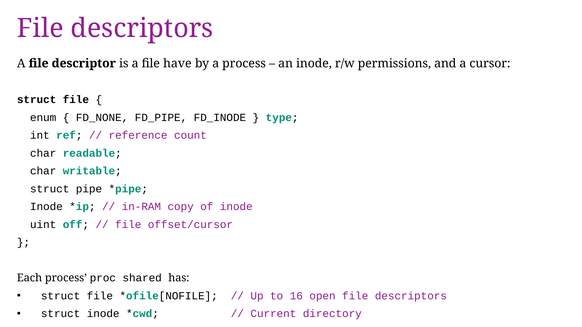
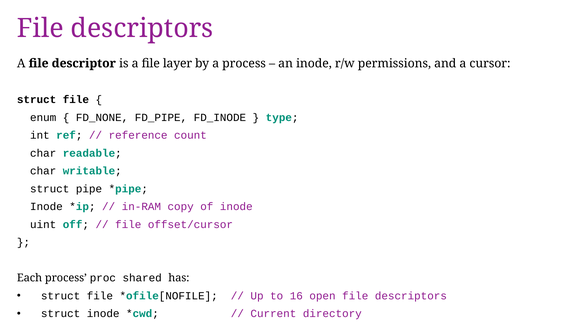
have: have -> layer (178, 63)
